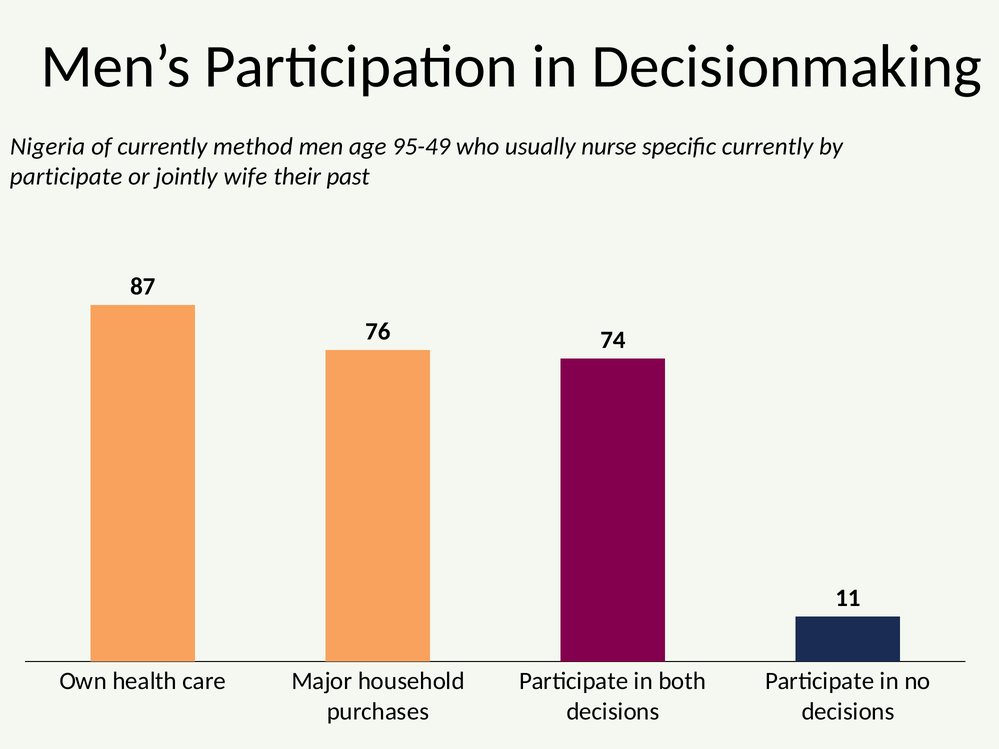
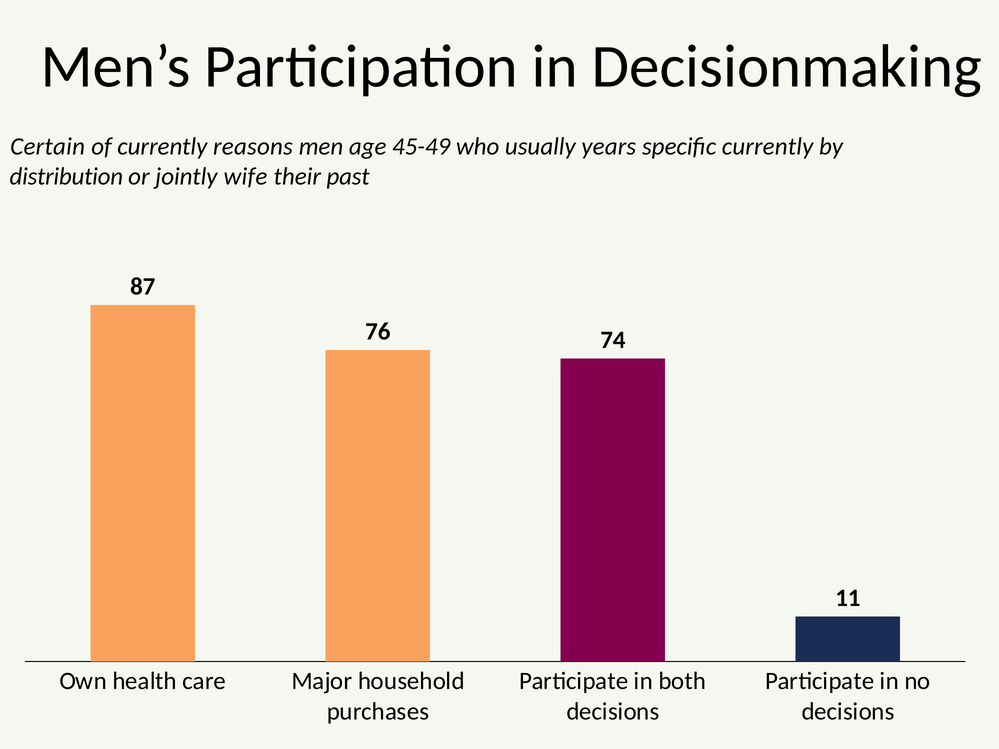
Nigeria: Nigeria -> Certain (48, 146)
method: method -> reasons (253, 146)
95-49: 95-49 -> 45-49 (421, 146)
nurse: nurse -> years (609, 146)
participate: participate -> distribution (66, 176)
